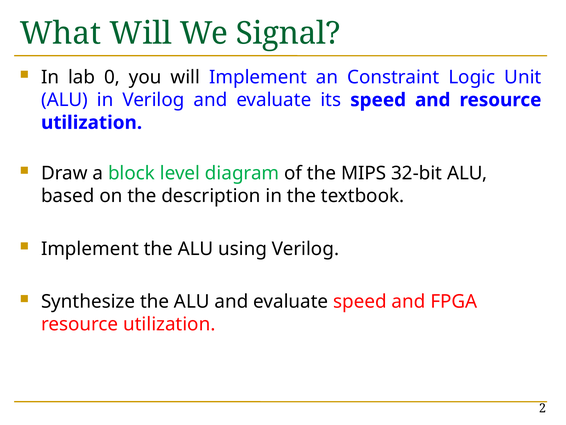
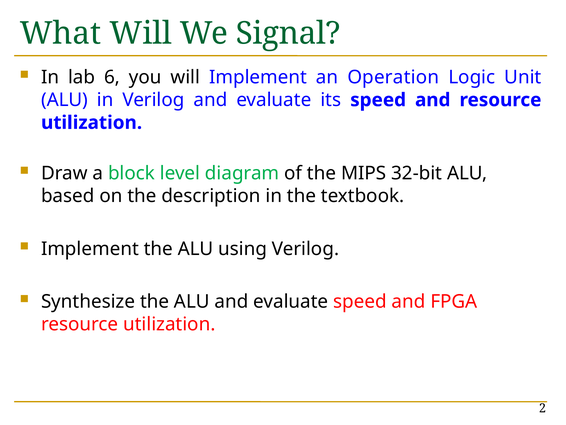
0: 0 -> 6 (112, 77)
Constraint: Constraint -> Operation (393, 77)
